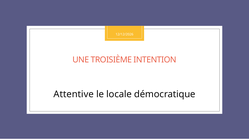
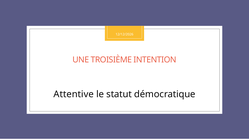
locale: locale -> statut (119, 94)
